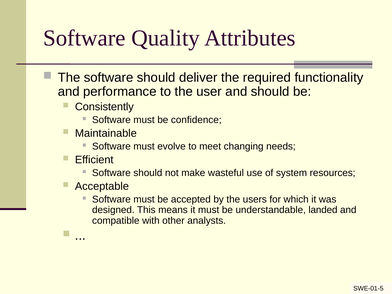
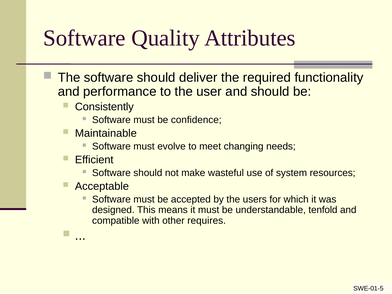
landed: landed -> tenfold (323, 210)
analysts: analysts -> requires (207, 221)
